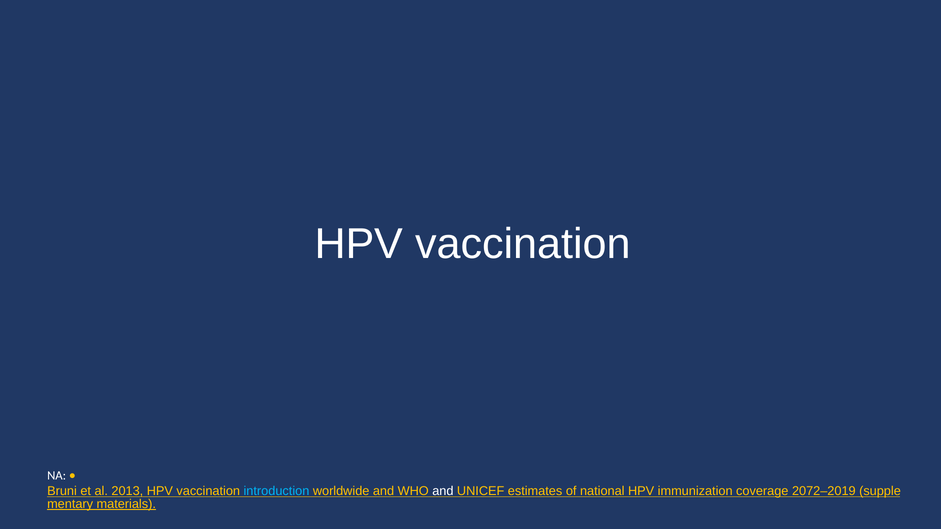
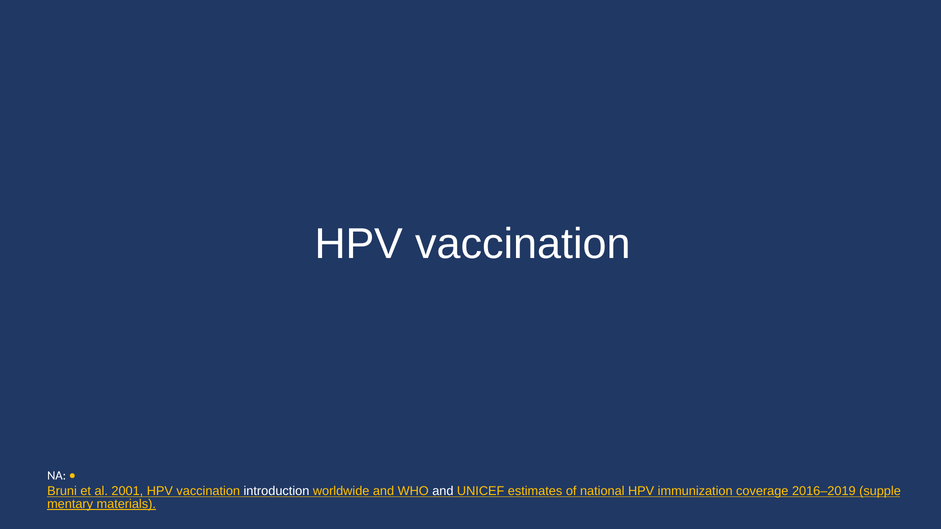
2013: 2013 -> 2001 (127, 491)
introduction colour: light blue -> white (276, 491)
2072–2019: 2072–2019 -> 2016–2019 (824, 491)
